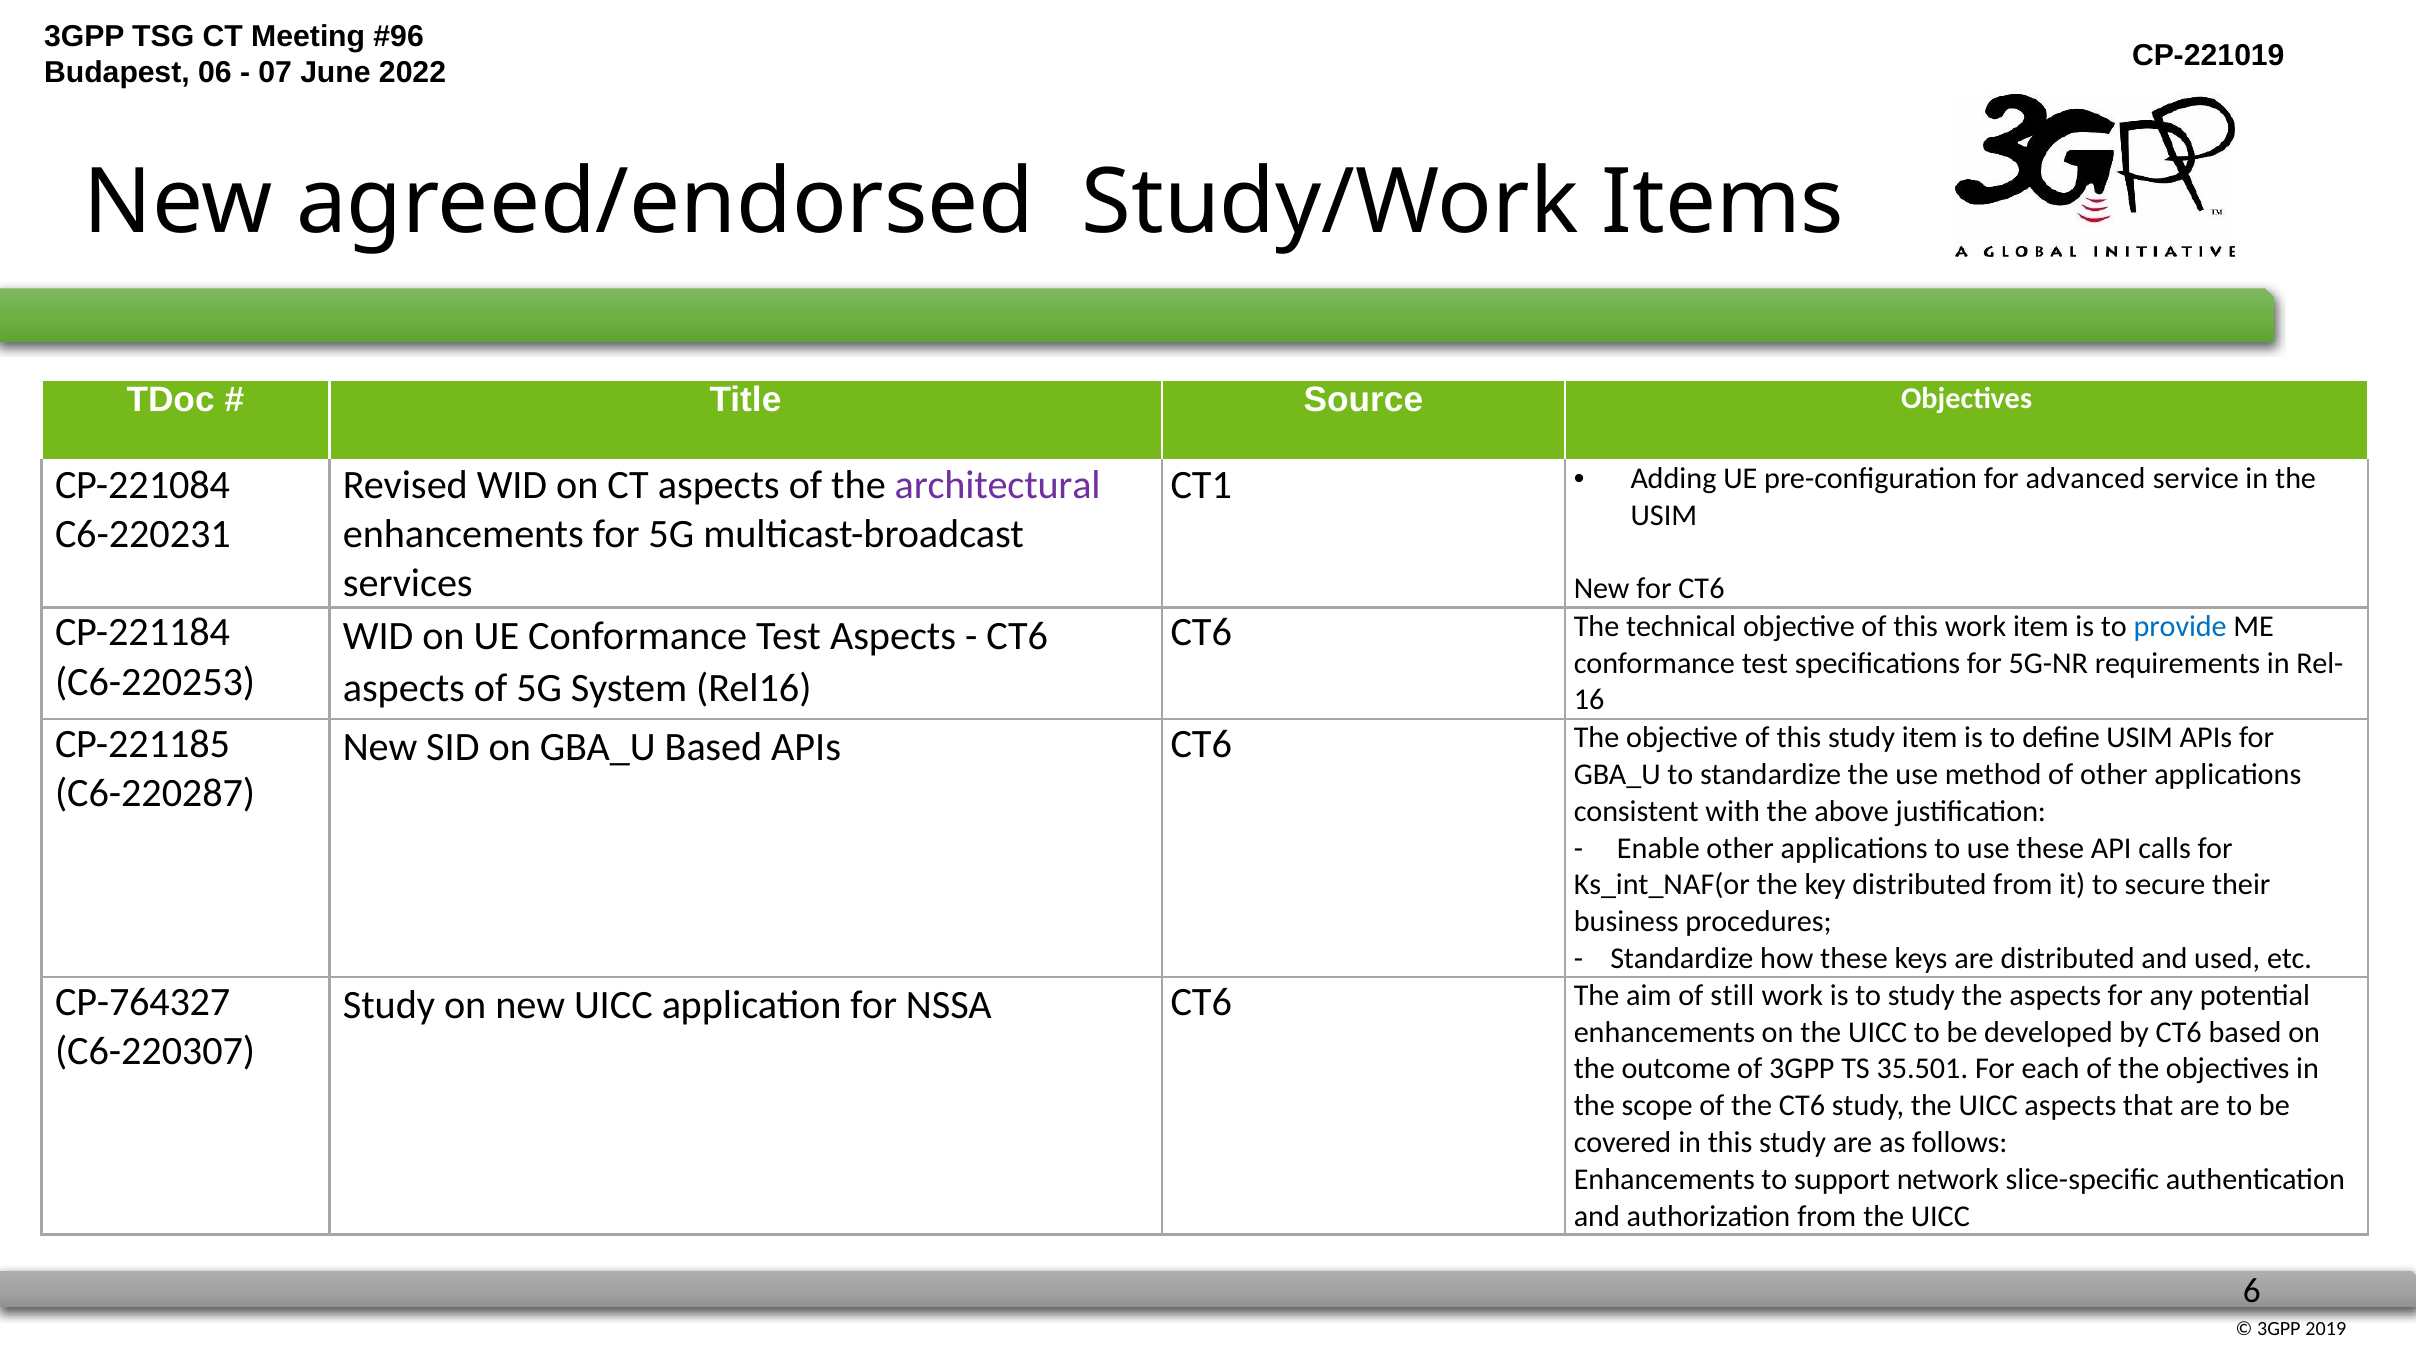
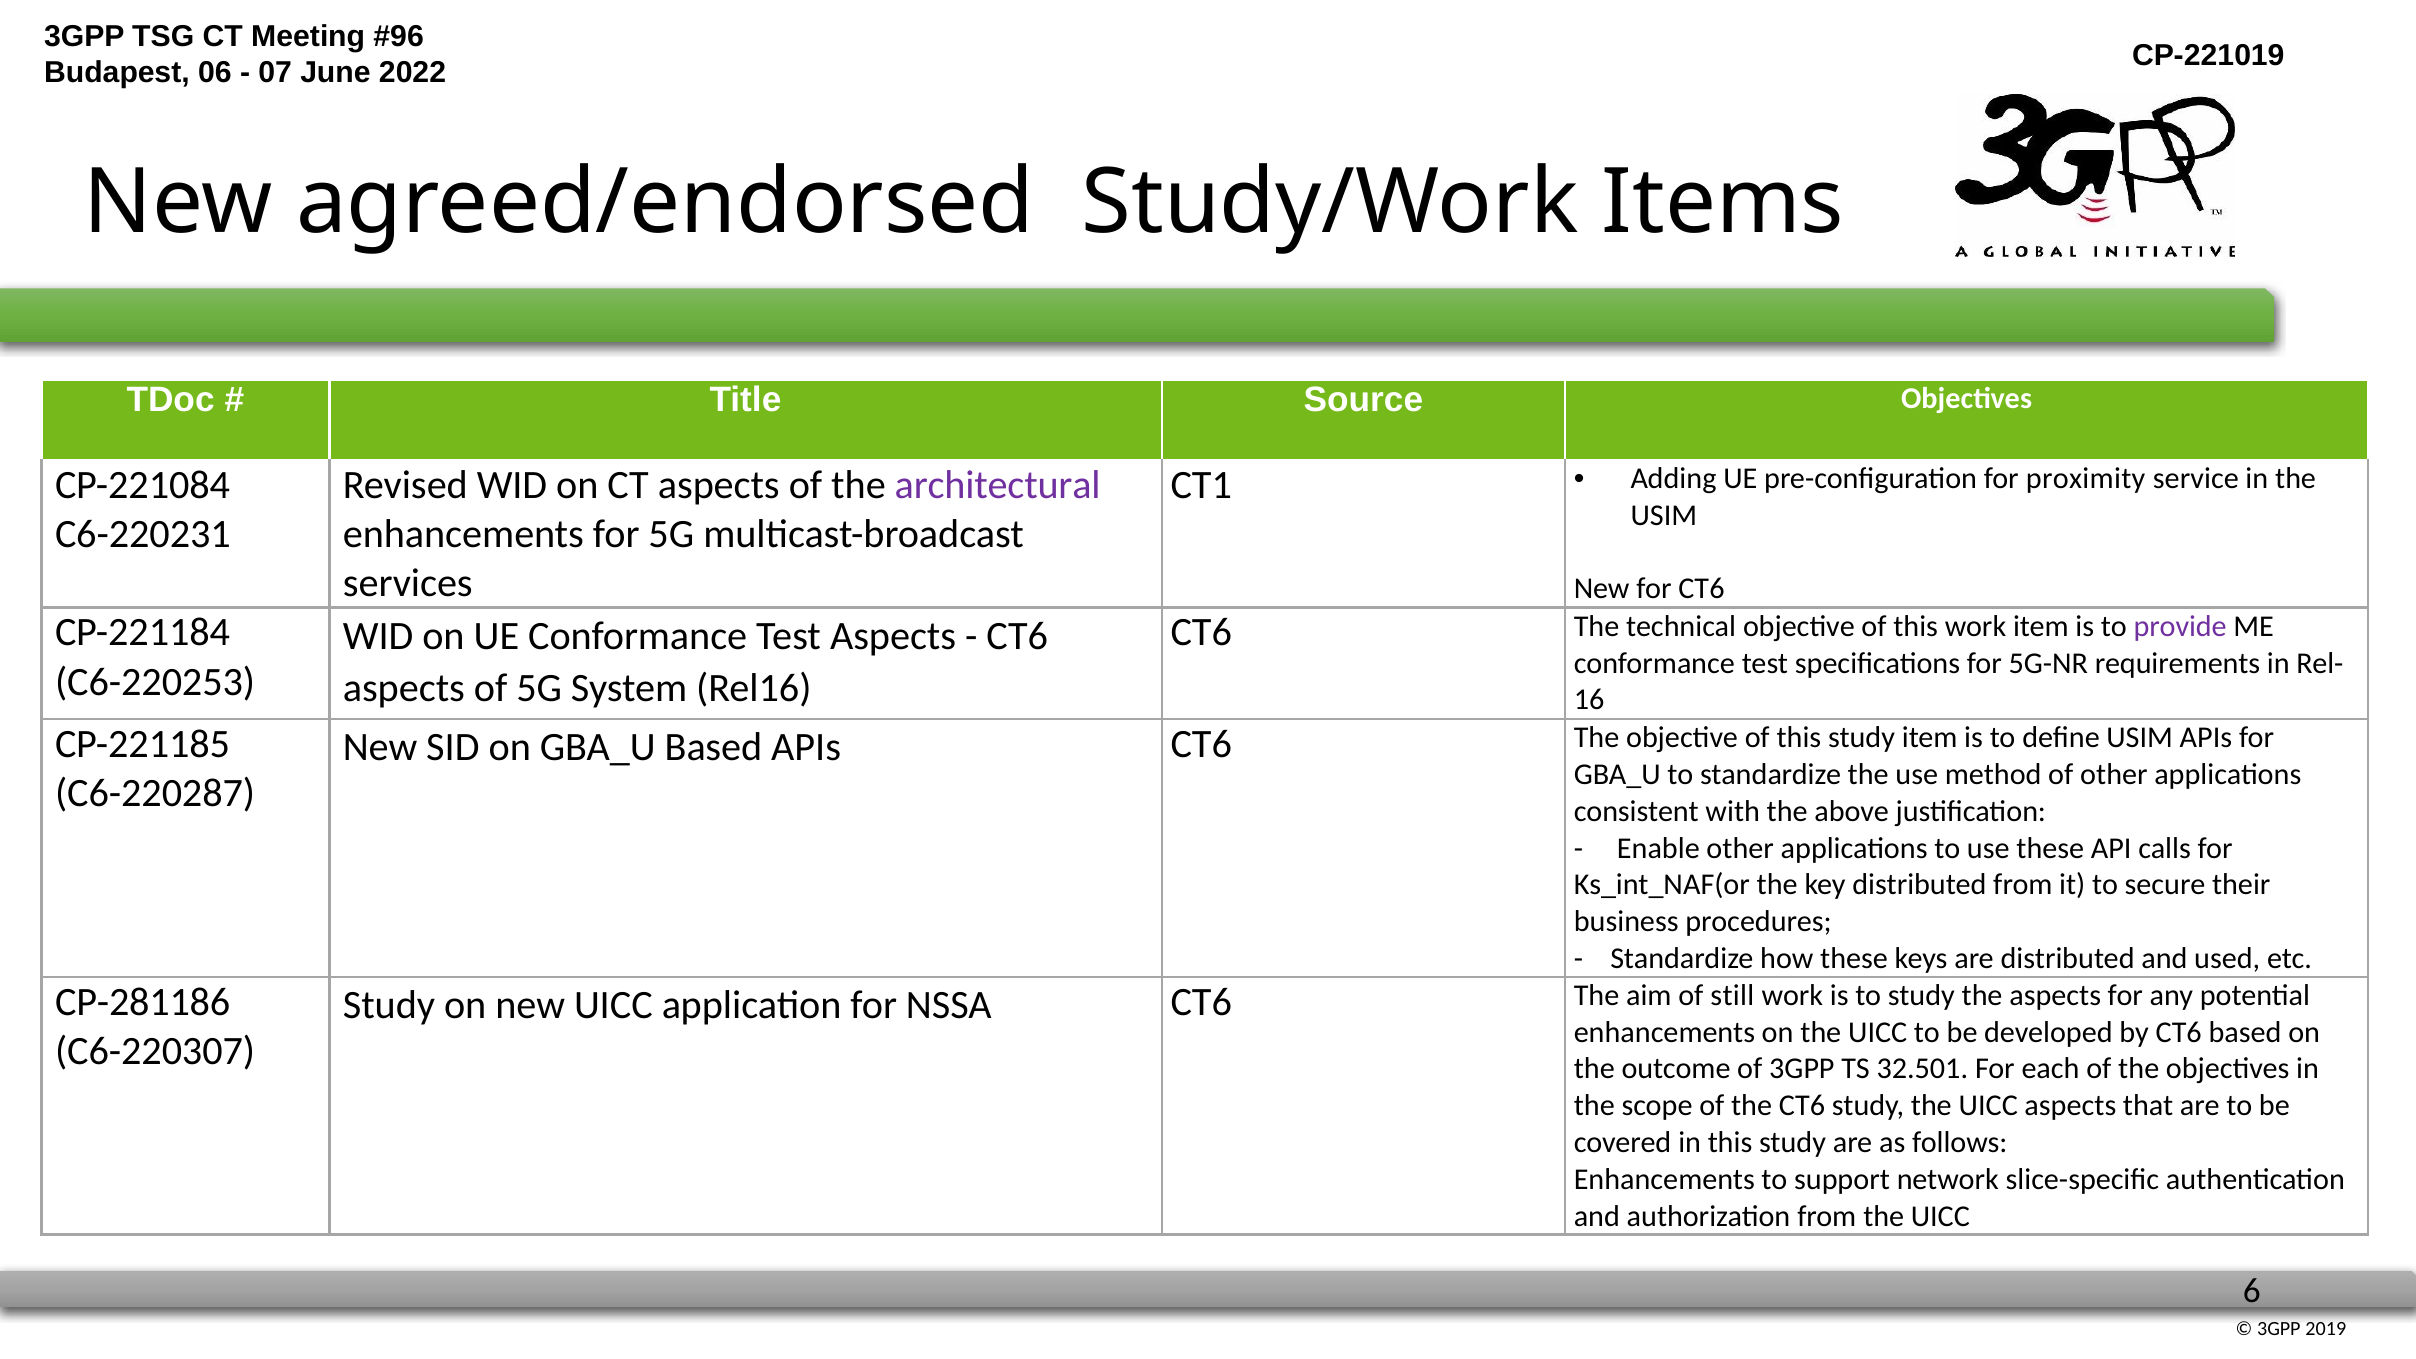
advanced: advanced -> proximity (2086, 478)
provide colour: blue -> purple (2180, 626)
CP-764327: CP-764327 -> CP-281186 (143, 1002)
35.501: 35.501 -> 32.501 (1922, 1069)
